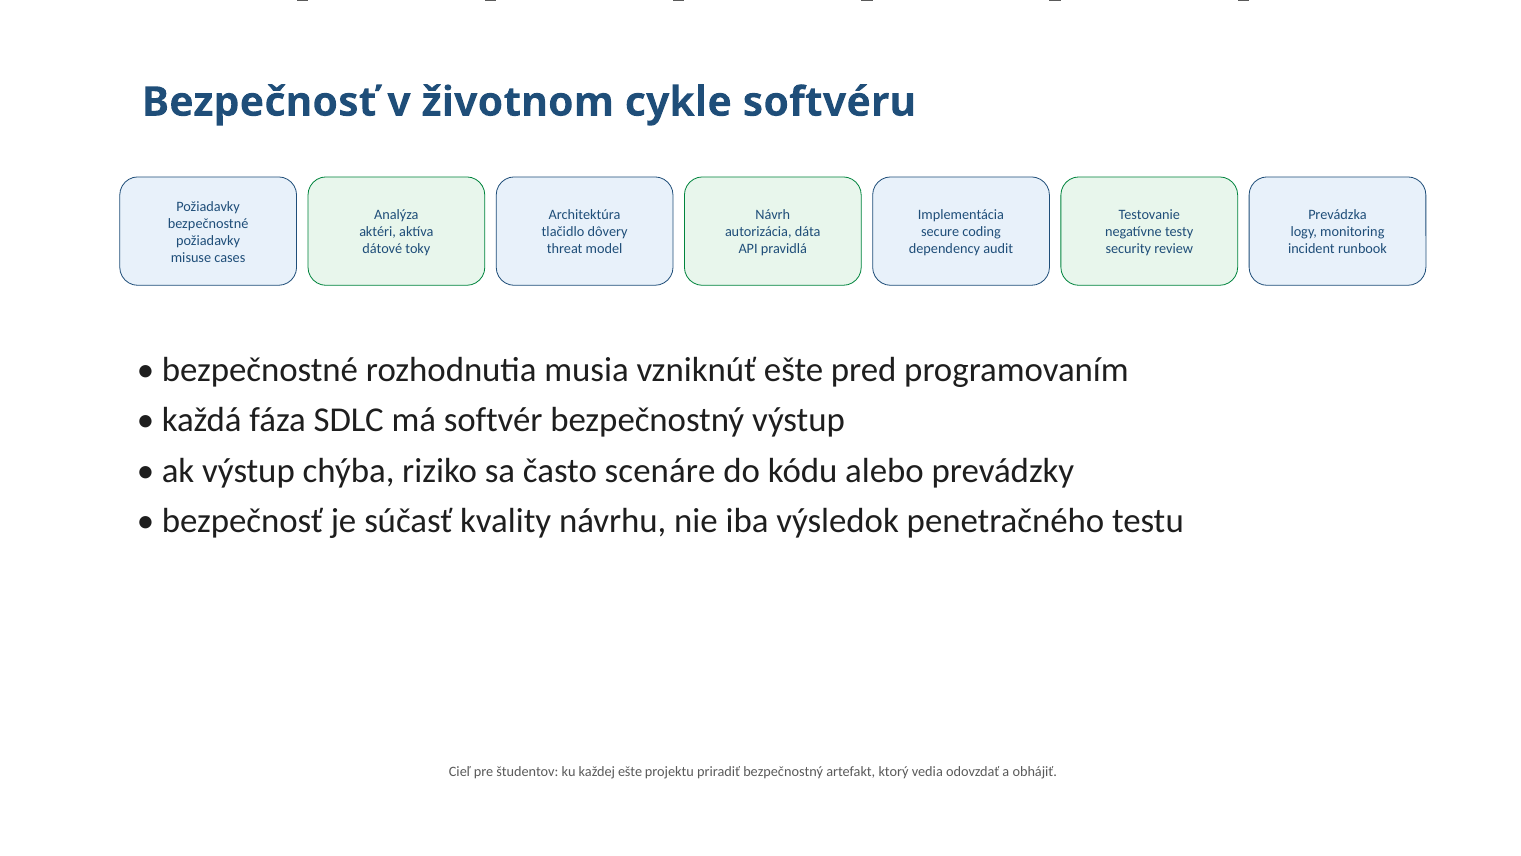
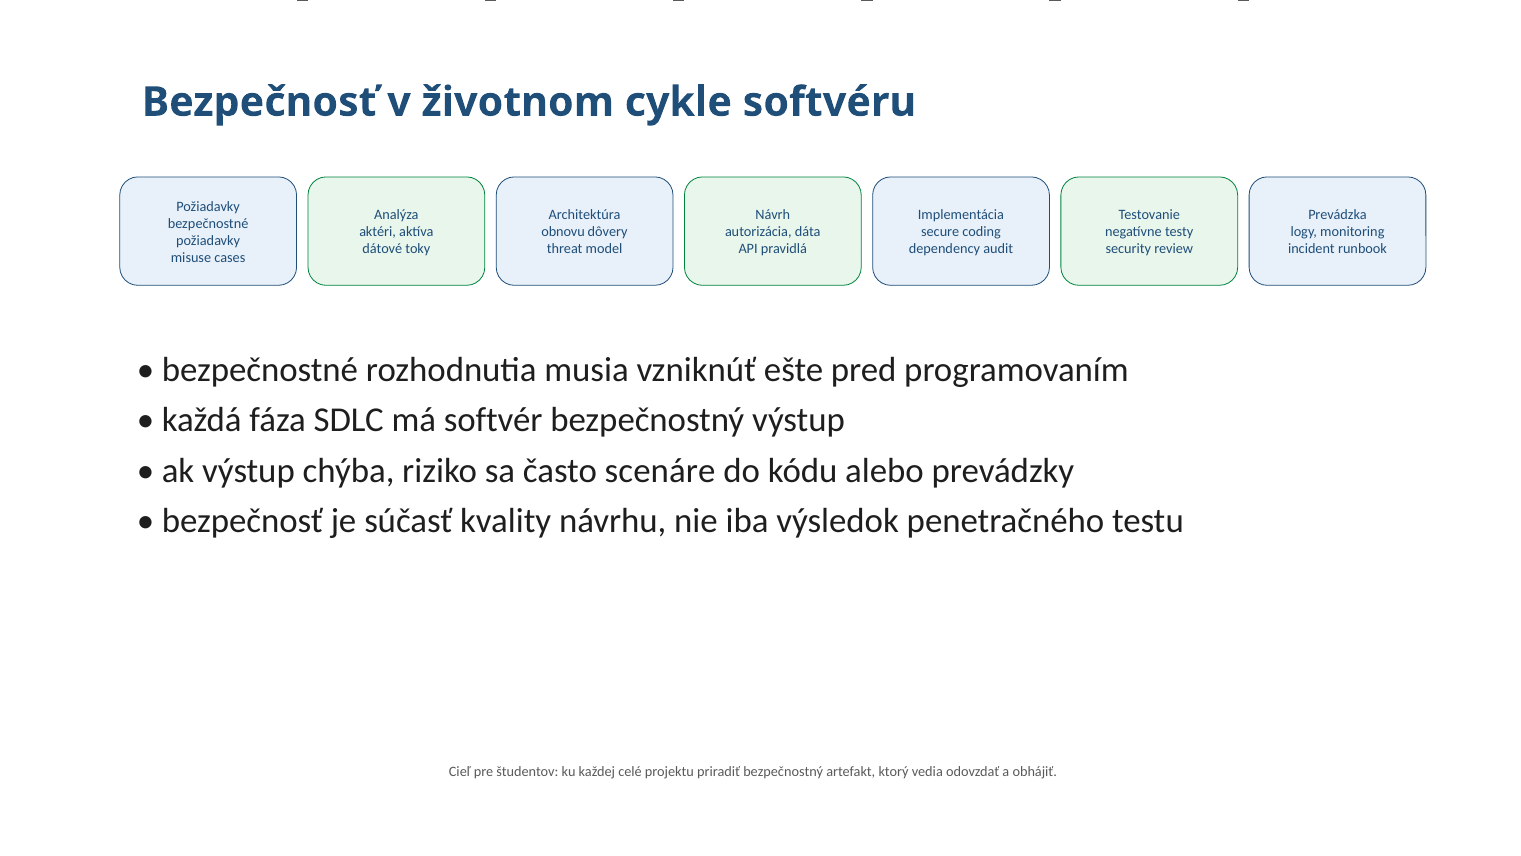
tlačidlo: tlačidlo -> obnovu (563, 232)
každej ešte: ešte -> celé (630, 771)
